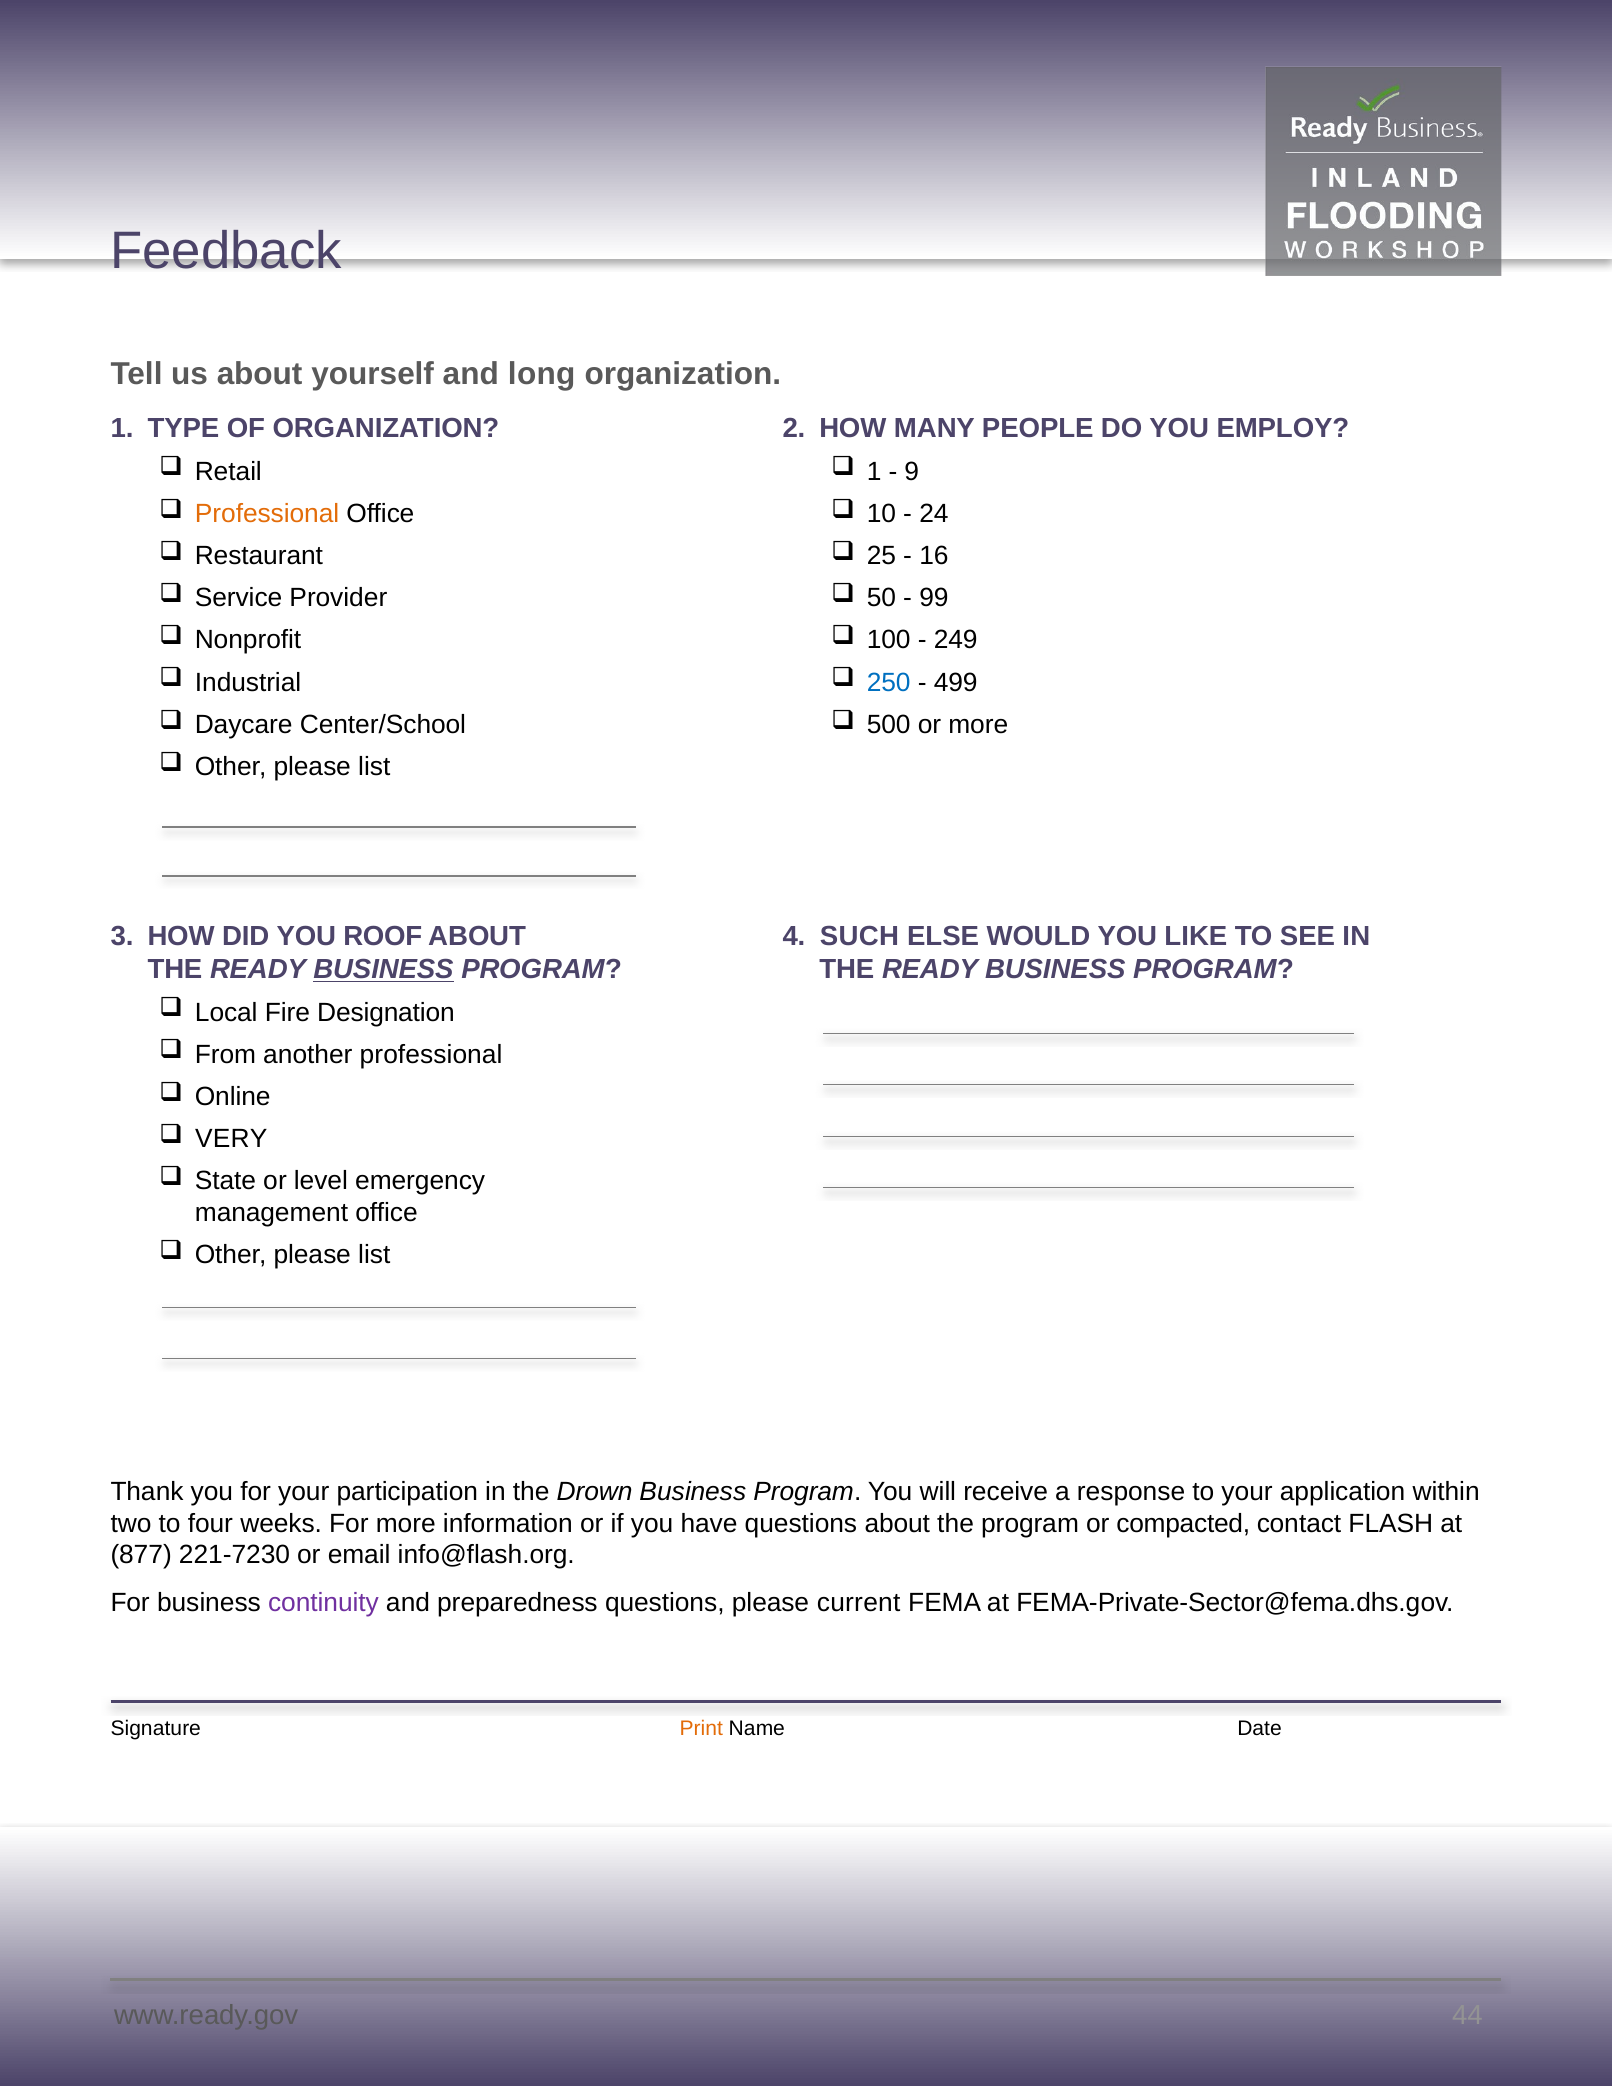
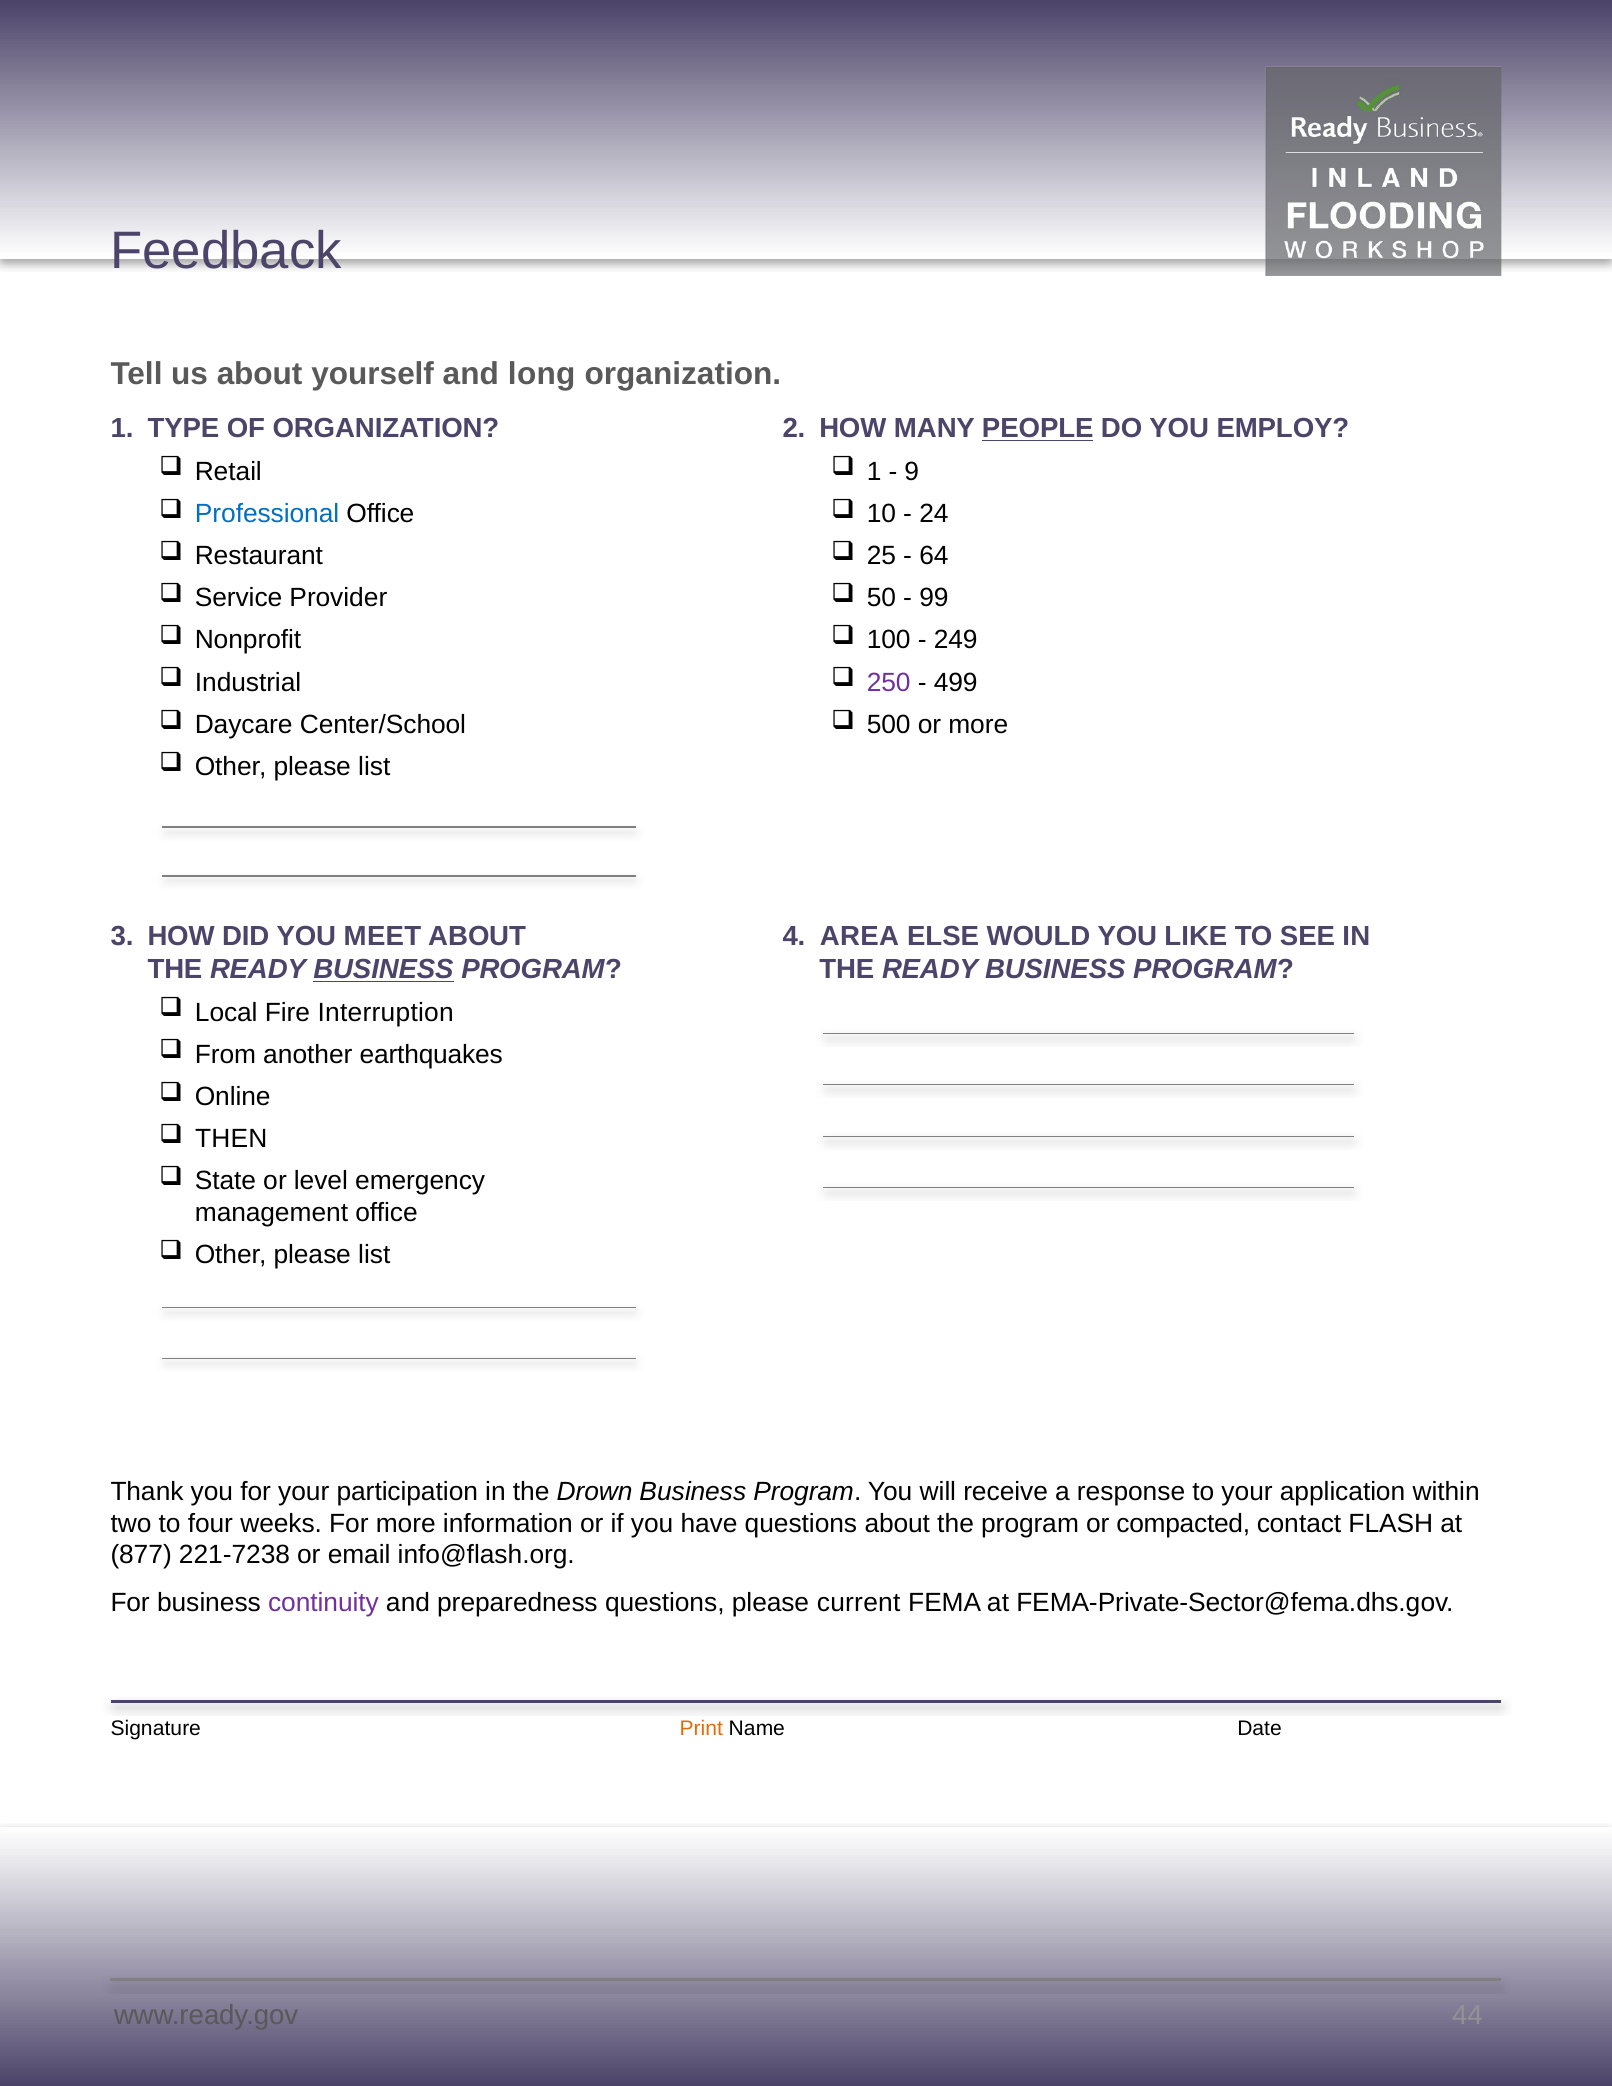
PEOPLE underline: none -> present (1038, 429)
Professional colour: orange -> blue (267, 514)
16: 16 -> 64 (934, 556)
250 colour: blue -> purple (889, 682)
ROOF: ROOF -> MEET (382, 936)
SUCH: SUCH -> AREA (859, 936)
Designation: Designation -> Interruption (386, 1012)
another professional: professional -> earthquakes (431, 1055)
VERY: VERY -> THEN (231, 1139)
221-7230: 221-7230 -> 221-7238 (234, 1555)
